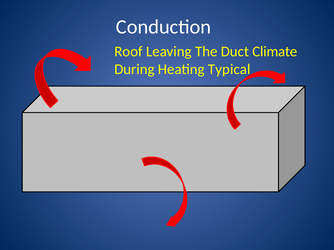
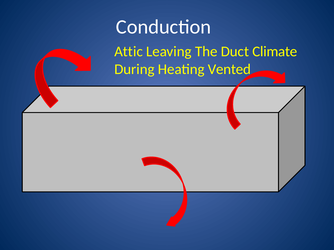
Roof: Roof -> Attic (129, 51)
Typical: Typical -> Vented (229, 69)
